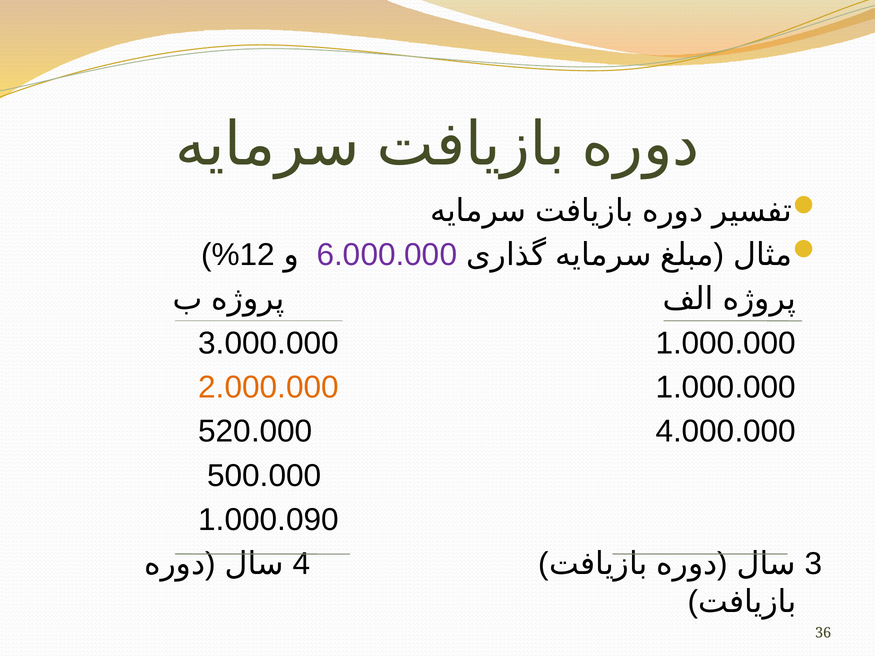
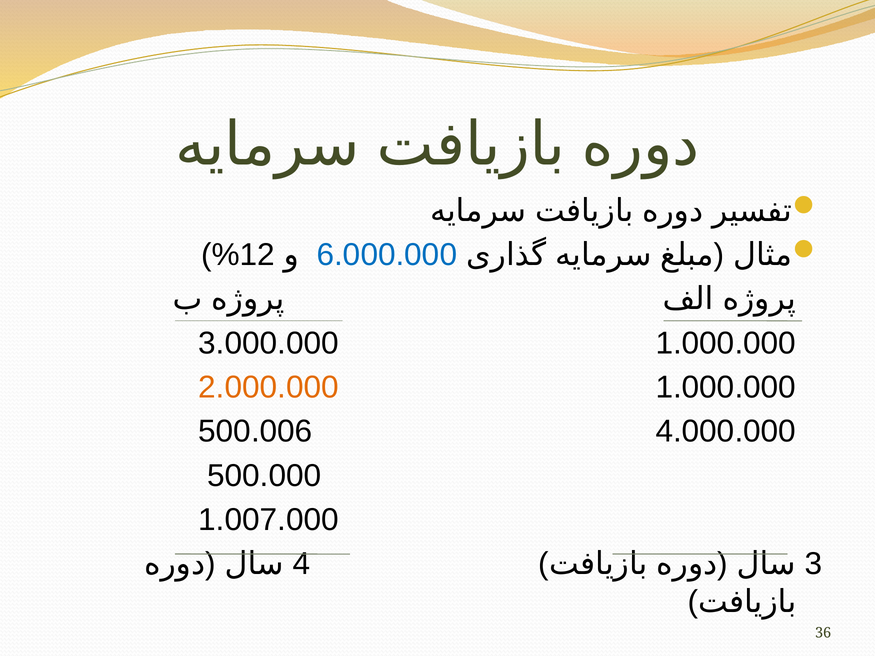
6.000.000 colour: purple -> blue (387, 255)
520.000: 520.000 -> 500.006 (255, 432)
1.000.090: 1.000.090 -> 1.007.000 (269, 520)
